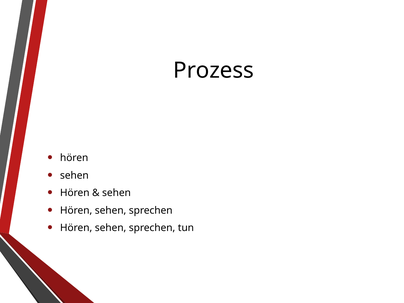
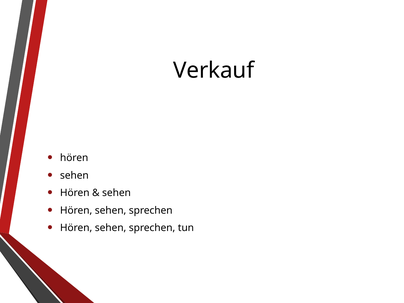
Prozess: Prozess -> Verkauf (214, 71)
